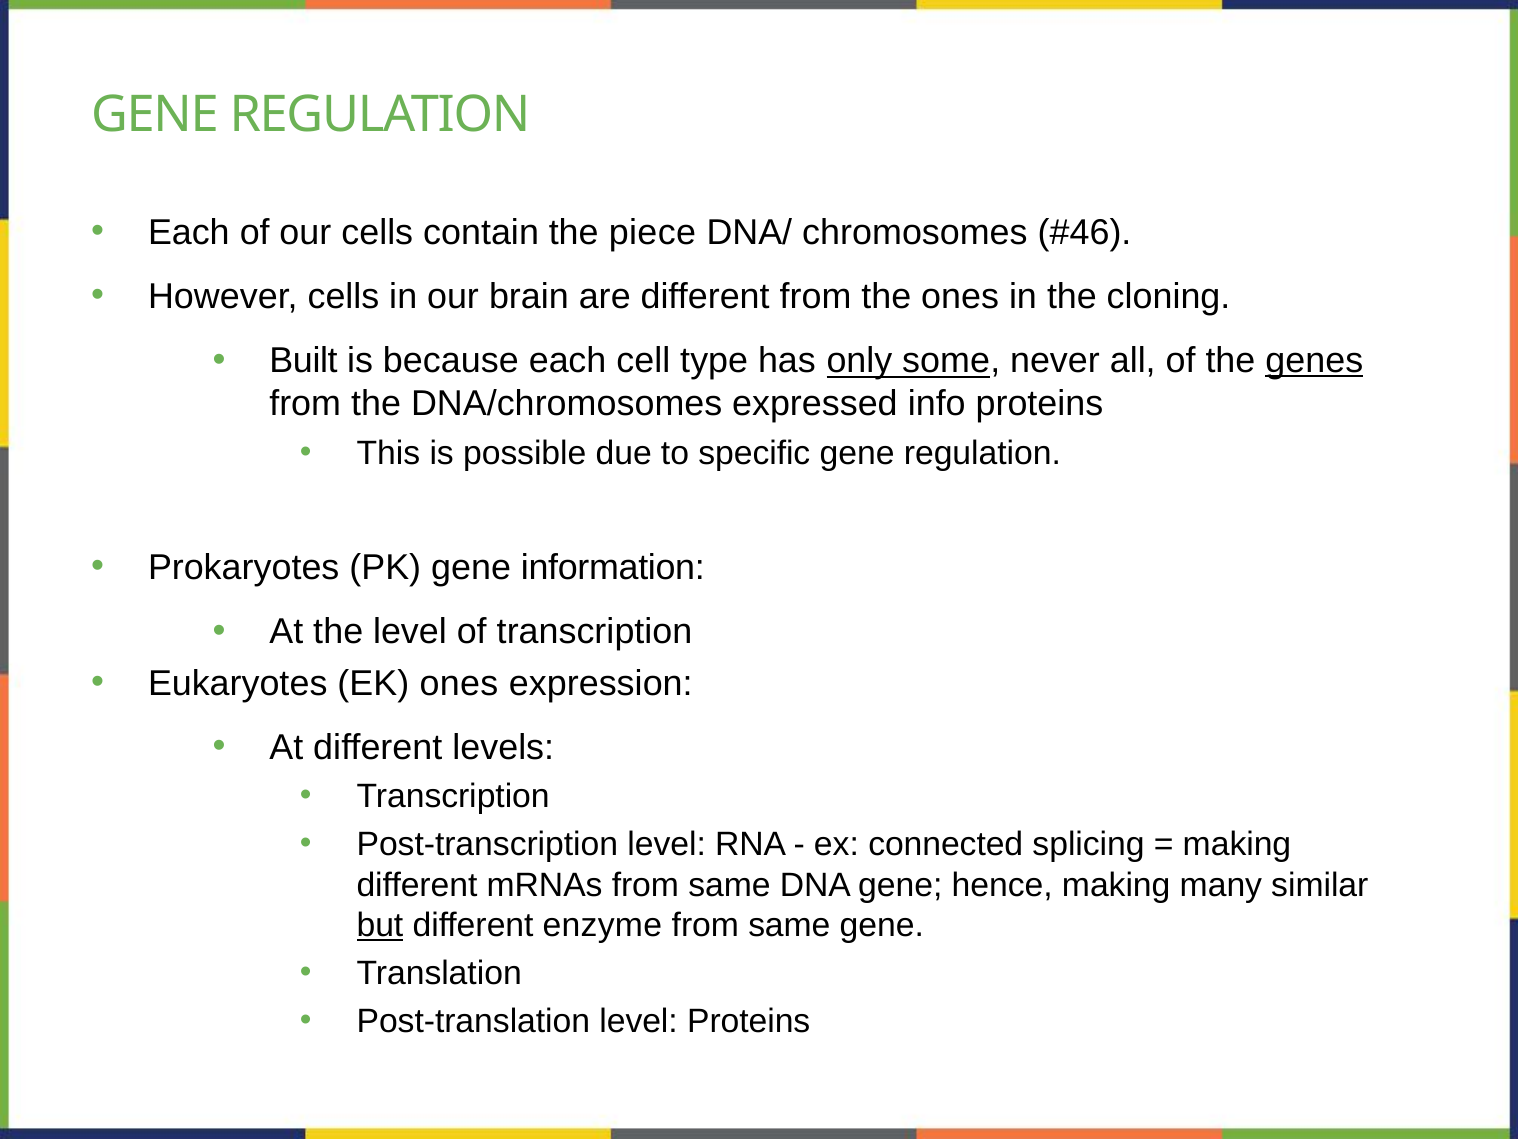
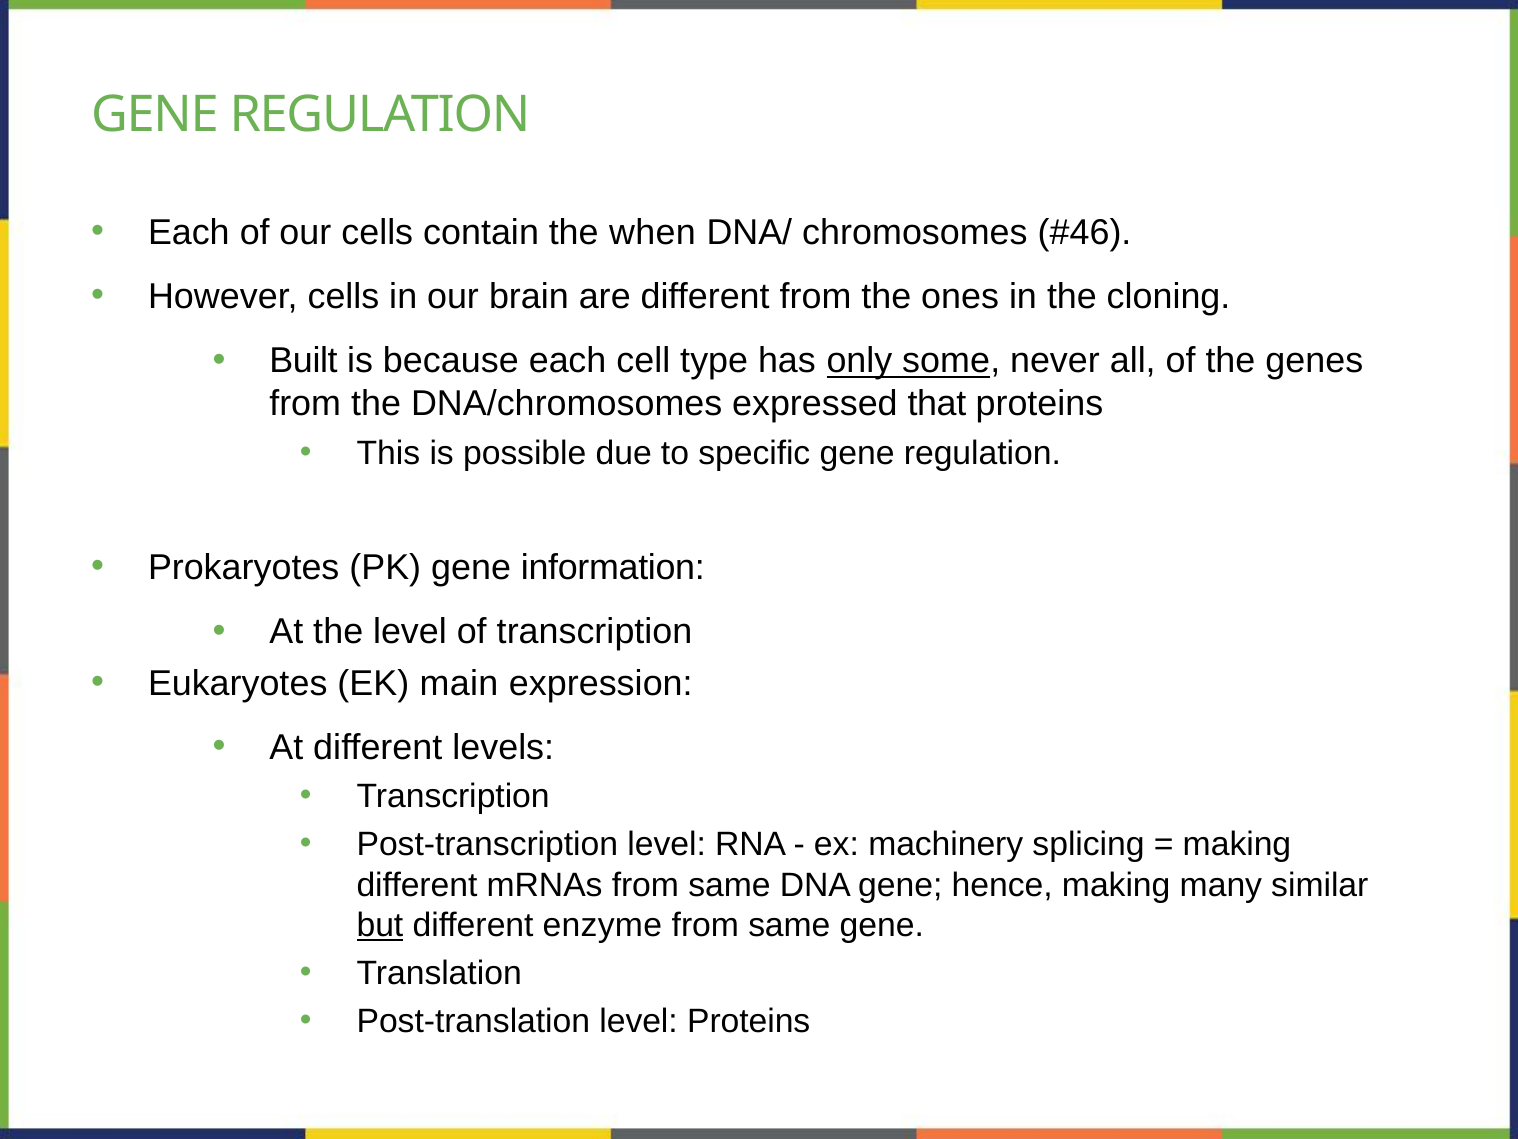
piece: piece -> when (652, 232)
genes underline: present -> none (1314, 361)
info: info -> that (937, 404)
EK ones: ones -> main (459, 683)
connected: connected -> machinery (946, 844)
